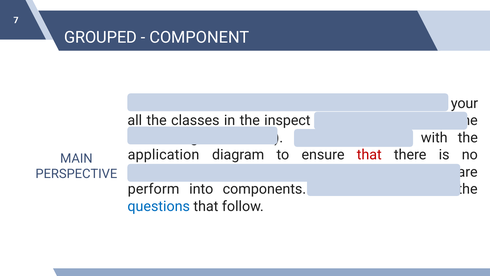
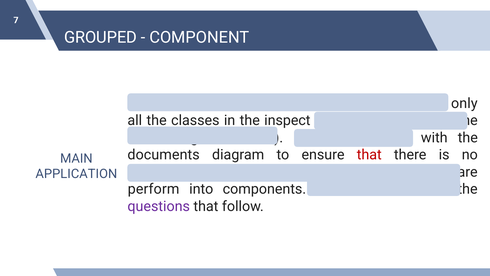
your: your -> only (464, 103)
application: application -> documents (164, 155)
PERSPECTIVE: PERSPECTIVE -> APPLICATION (76, 174)
questions colour: blue -> purple (159, 206)
